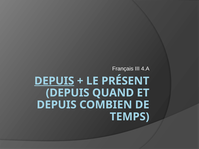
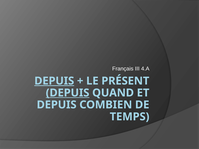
DEPUIS underline: none -> present (68, 93)
